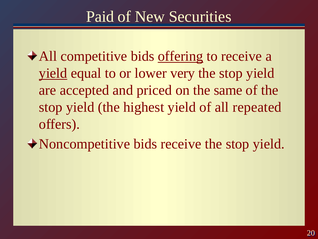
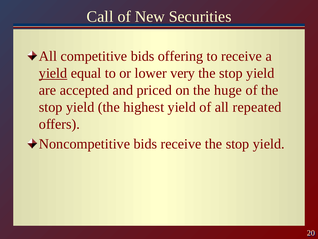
Paid: Paid -> Call (100, 16)
offering underline: present -> none (181, 56)
same: same -> huge (228, 90)
